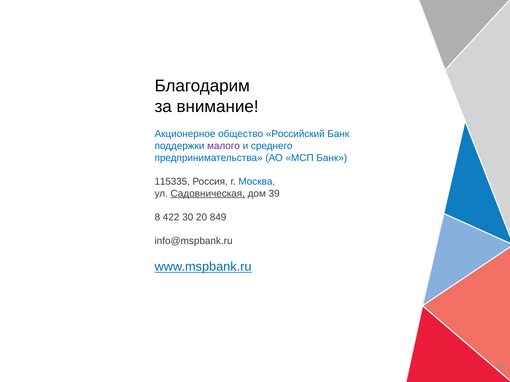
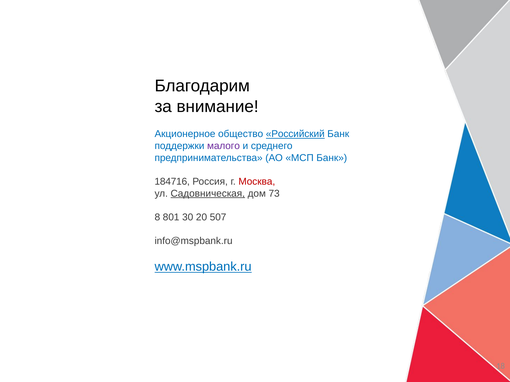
Российский underline: none -> present (295, 134)
115335: 115335 -> 184716 (172, 182)
Москва colour: blue -> red (257, 182)
39: 39 -> 73 (274, 194)
422: 422 -> 801 (171, 217)
849: 849 -> 507 (218, 217)
